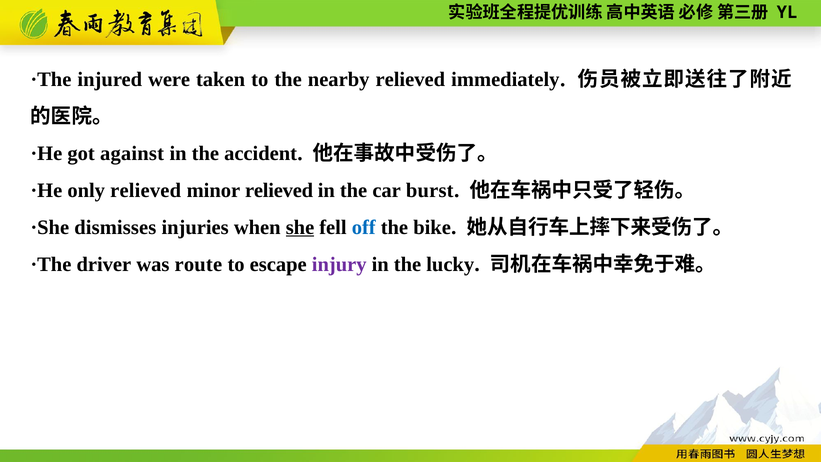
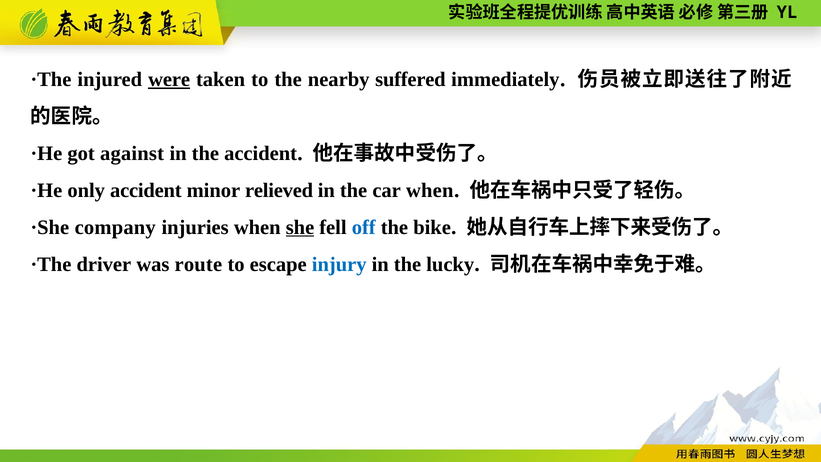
were underline: none -> present (169, 79)
nearby relieved: relieved -> suffered (410, 79)
only relieved: relieved -> accident (146, 190)
car burst: burst -> when (430, 190)
dismisses: dismisses -> company (115, 227)
injury colour: purple -> blue (339, 264)
